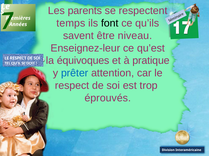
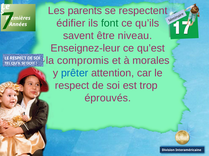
temps: temps -> édifier (71, 23)
font colour: black -> green (110, 23)
équivoques: équivoques -> compromis (83, 61)
pratique: pratique -> morales (151, 61)
